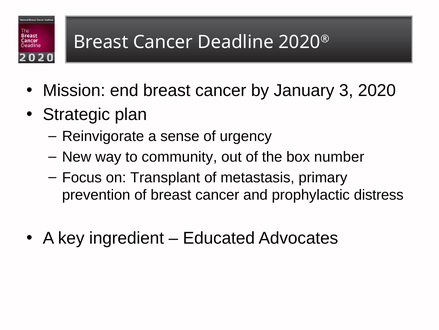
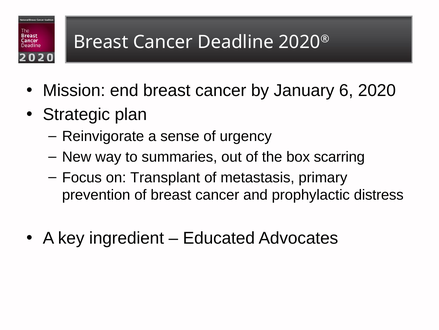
3: 3 -> 6 (346, 90)
community: community -> summaries (179, 157)
number: number -> scarring (339, 157)
